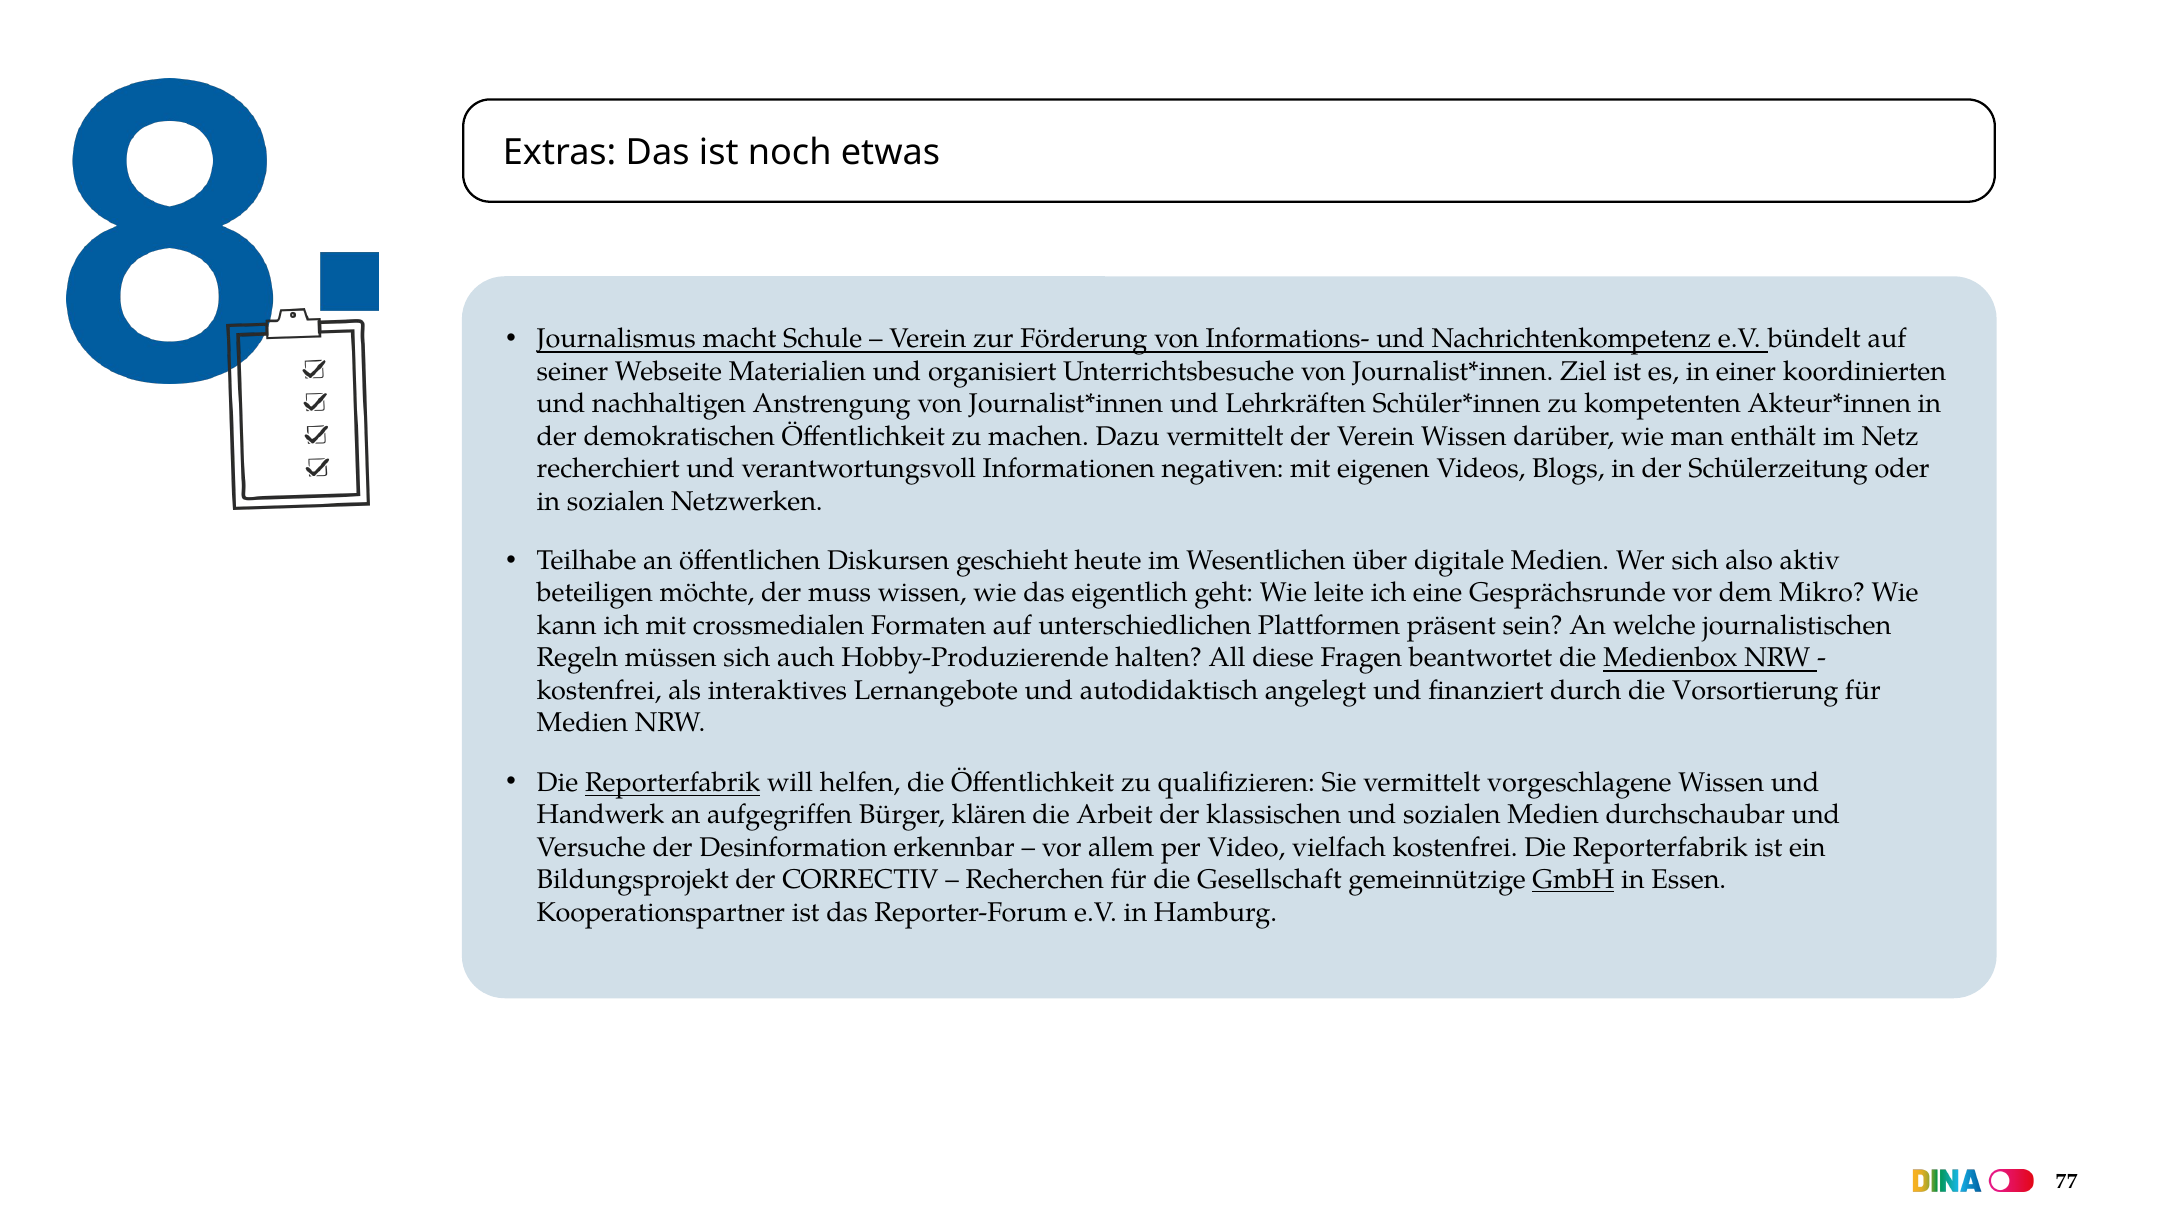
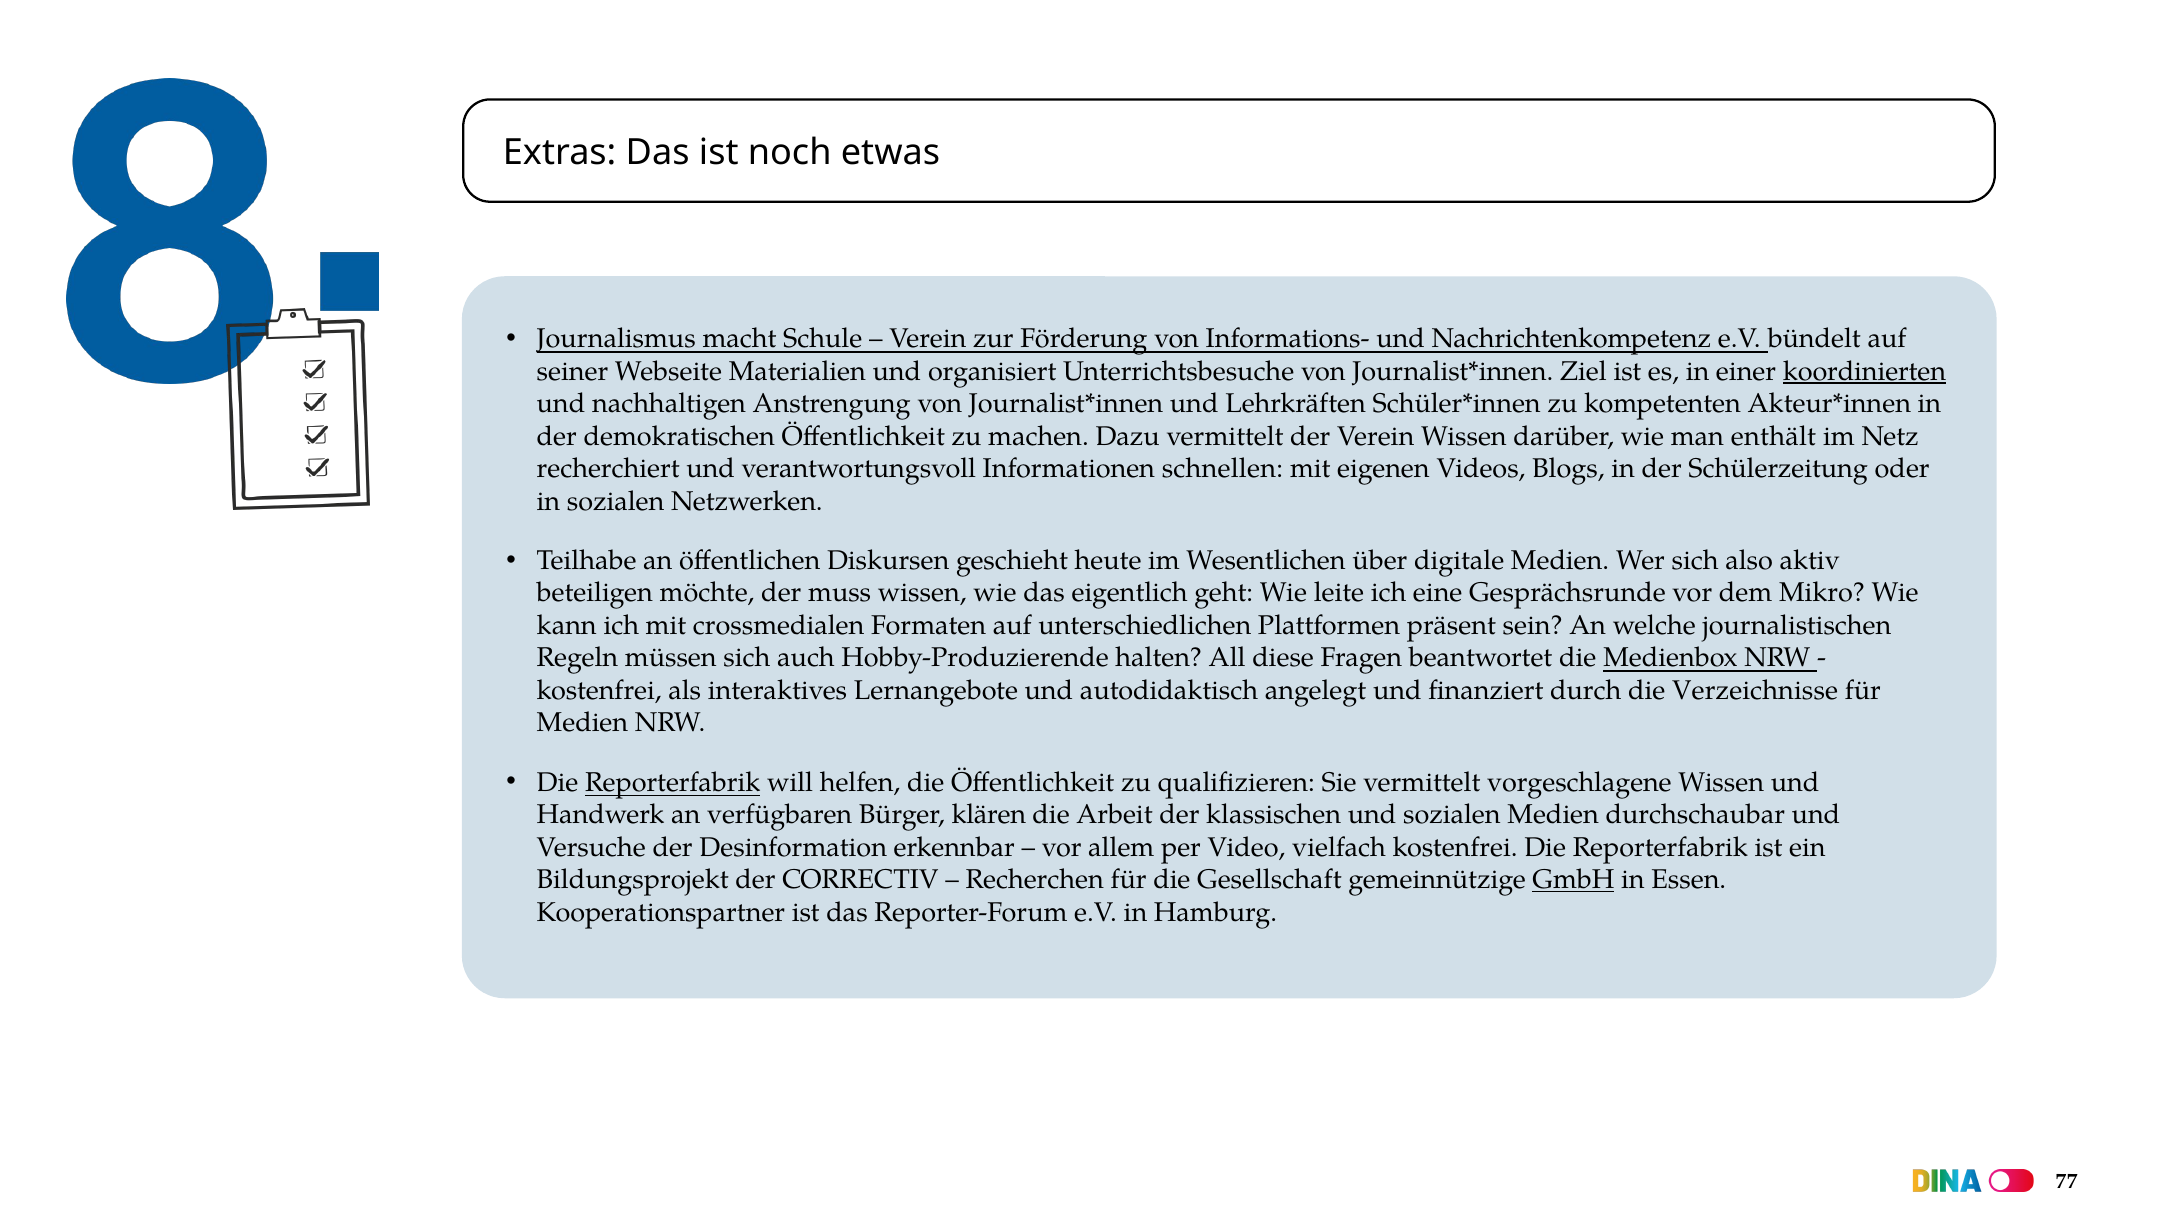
koordinierten underline: none -> present (1864, 371)
negativen: negativen -> schnellen (1222, 469)
Vorsortierung: Vorsortierung -> Verzeichnisse (1755, 690)
aufgegriffen: aufgegriffen -> verfügbaren (780, 815)
